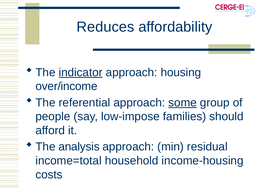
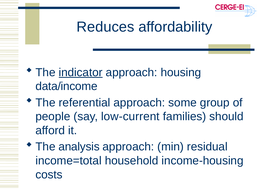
over/income: over/income -> data/income (67, 86)
some underline: present -> none (183, 102)
low-impose: low-impose -> low-current (130, 116)
